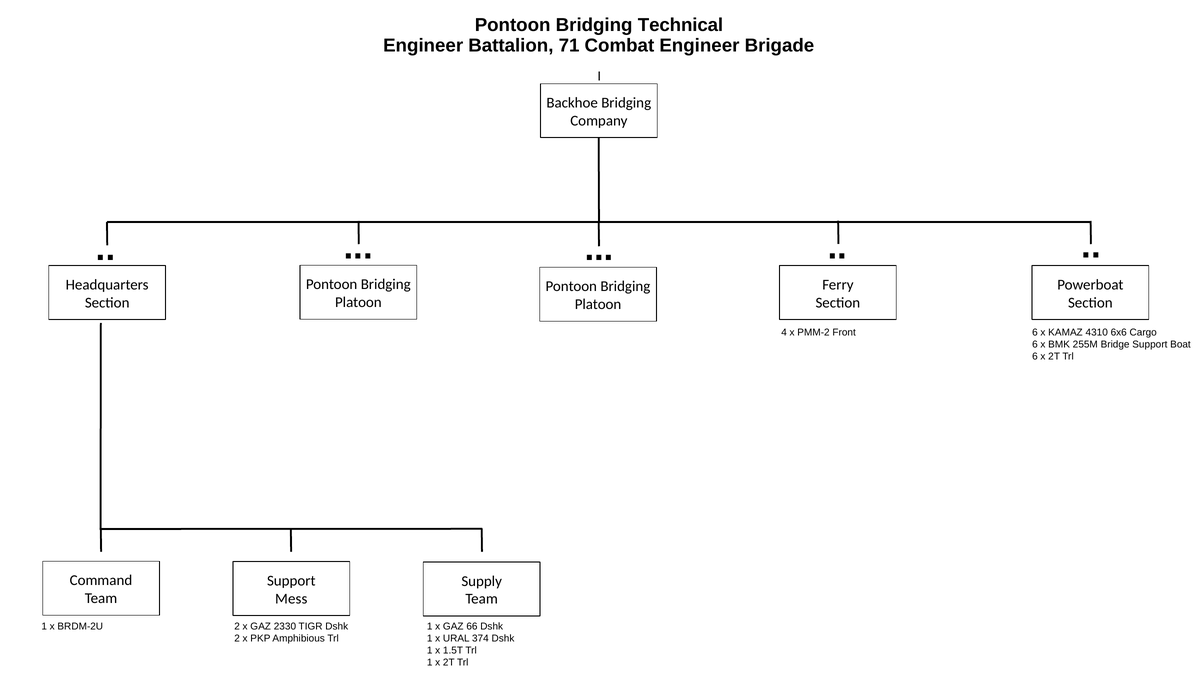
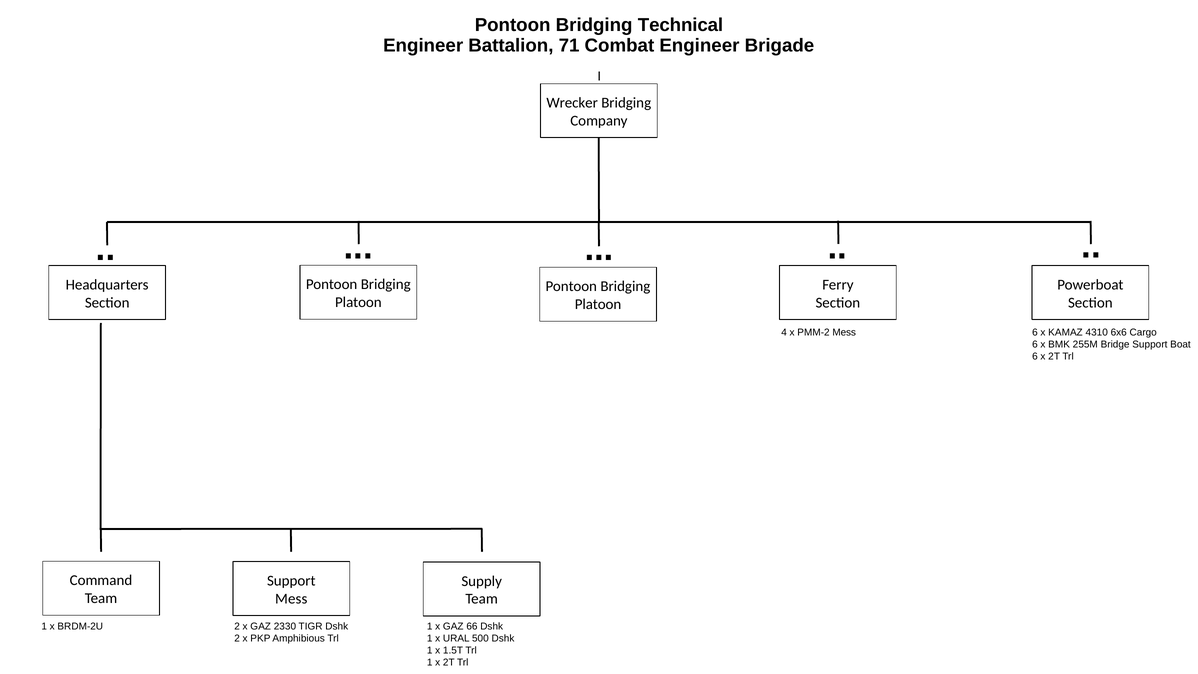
Backhoe: Backhoe -> Wrecker (572, 103)
PMM-2 Front: Front -> Mess (844, 332)
374: 374 -> 500 (480, 638)
